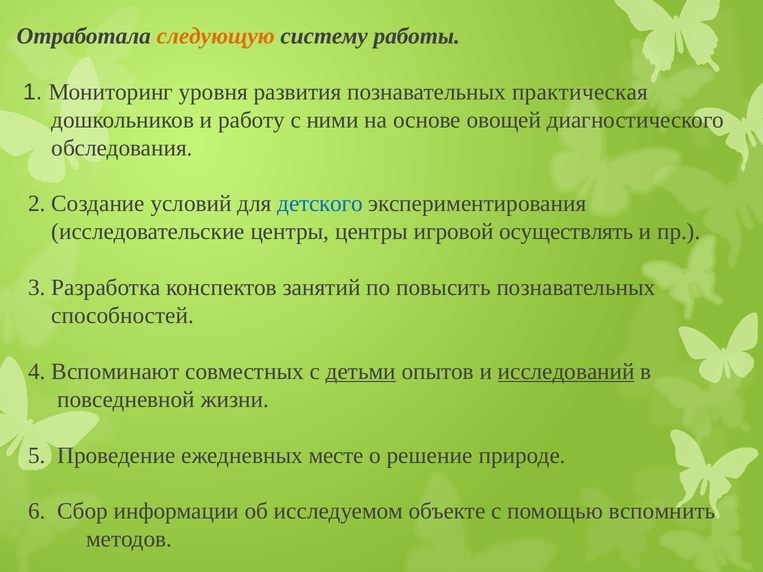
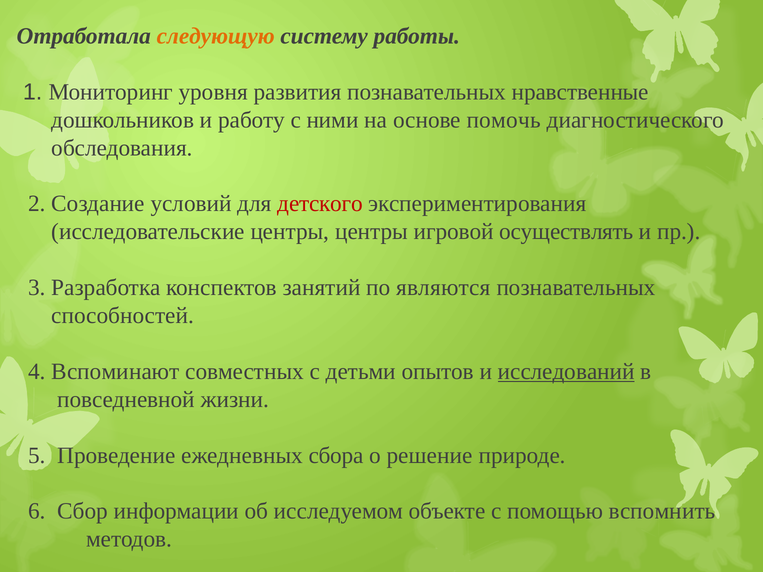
практическая: практическая -> нравственные (580, 92)
овощей: овощей -> помочь (504, 120)
детского colour: blue -> red (320, 204)
повысить: повысить -> являются (443, 288)
детьми underline: present -> none (361, 372)
месте: месте -> сбора (336, 456)
